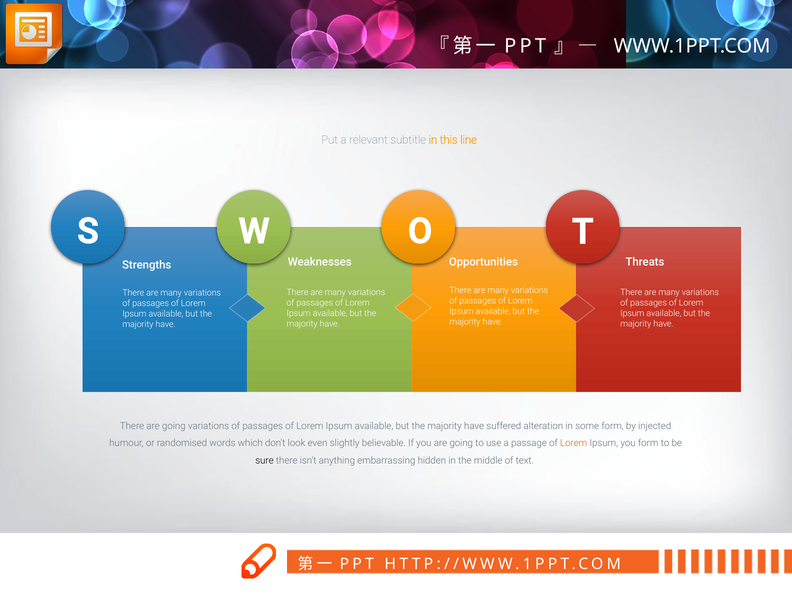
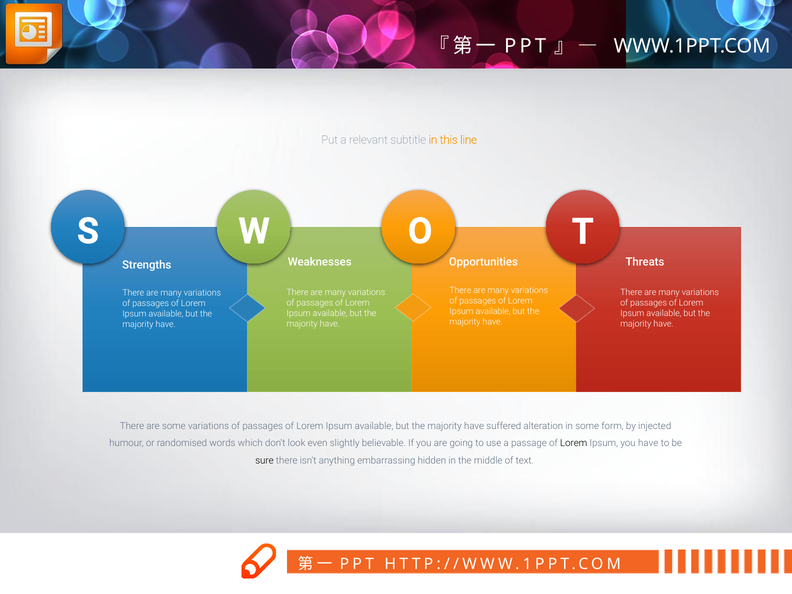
There are going: going -> some (174, 426)
Lorem colour: orange -> black (574, 443)
you form: form -> have (648, 443)
